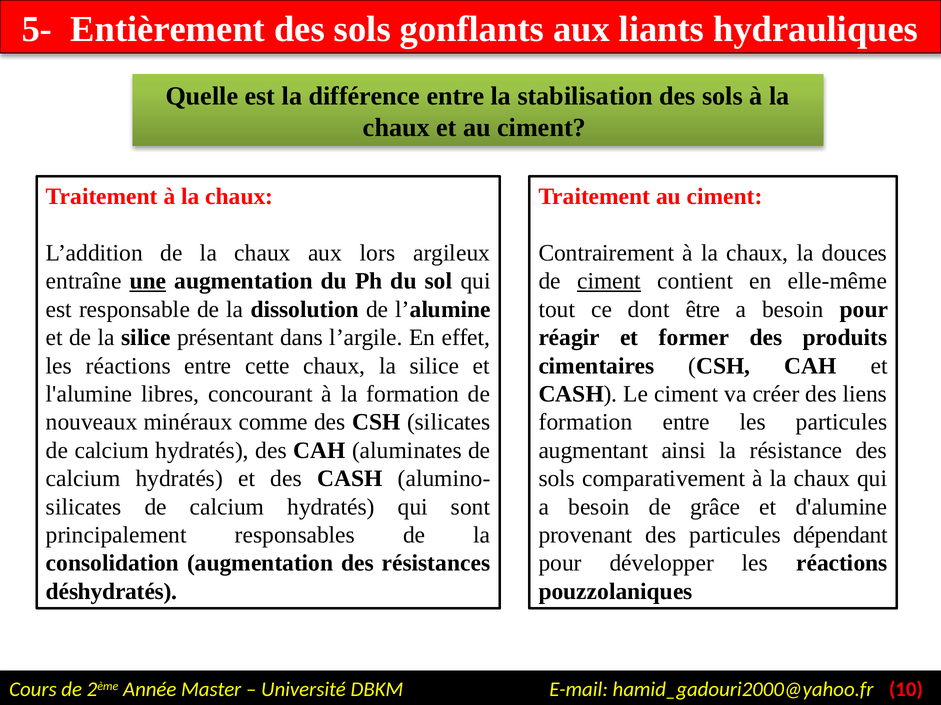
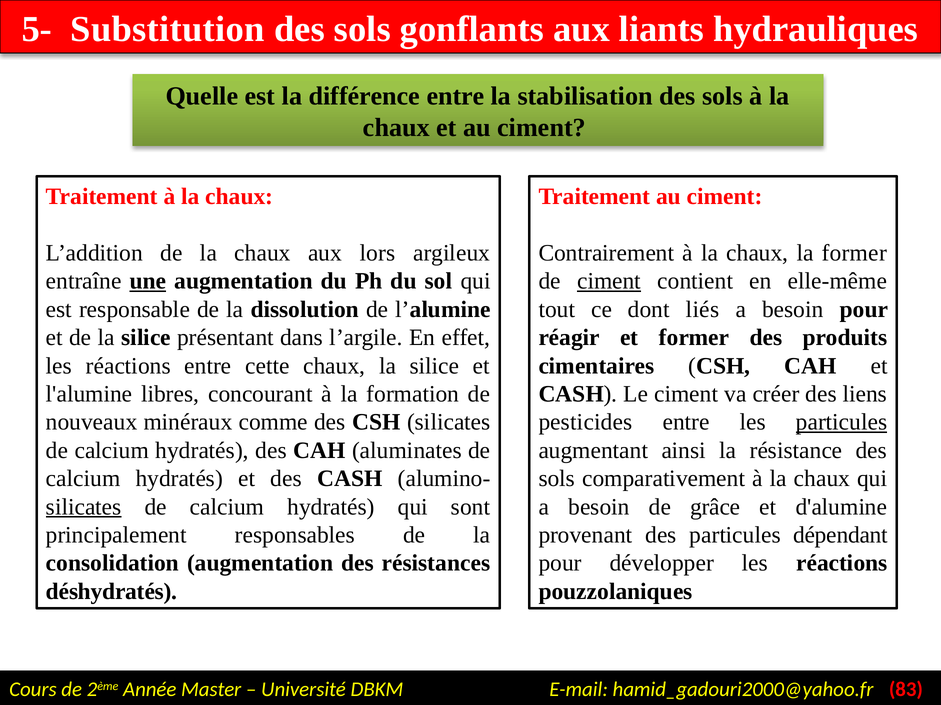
Entièrement: Entièrement -> Substitution (168, 29)
la douces: douces -> former (854, 253)
être: être -> liés (703, 310)
formation: formation -> pesticides (585, 423)
particules underline: none -> present (842, 423)
silicates underline: none -> present (84, 507)
10: 10 -> 83 (906, 690)
